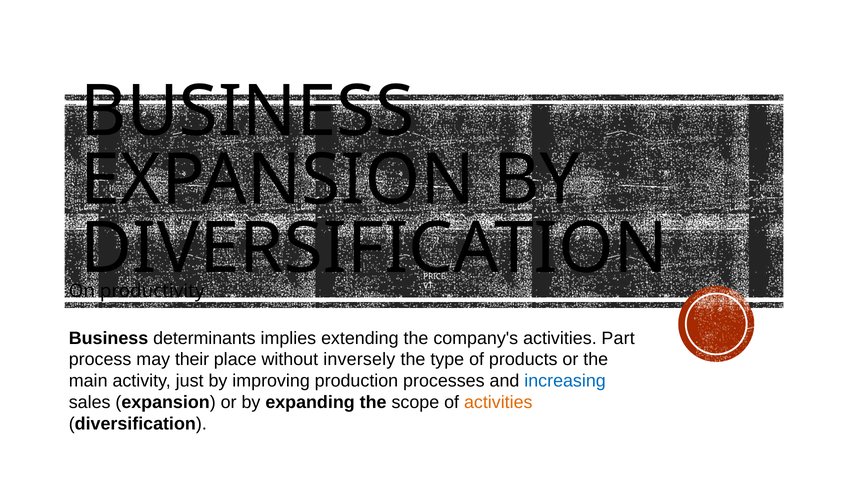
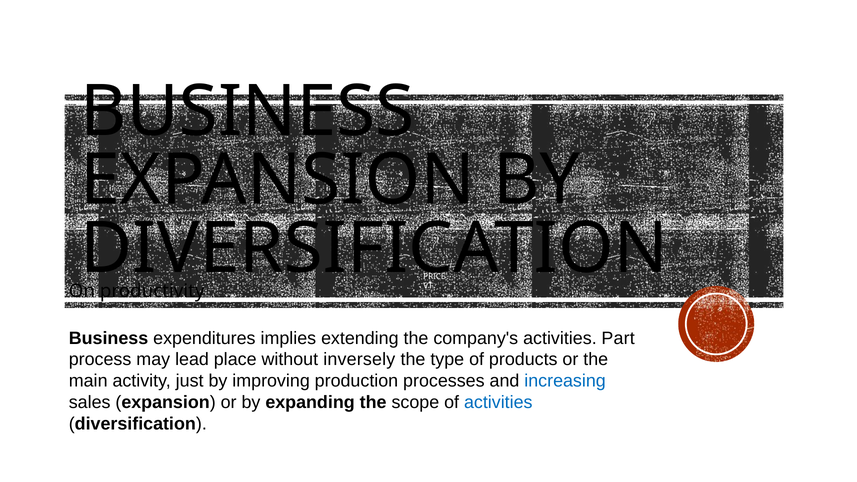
determinants: determinants -> expenditures (204, 338)
their: their -> lead (192, 360)
activities colour: orange -> blue (498, 402)
